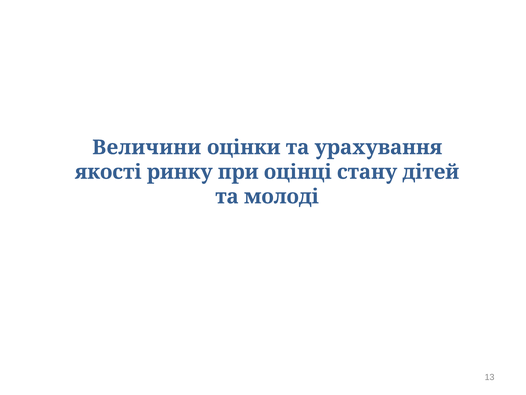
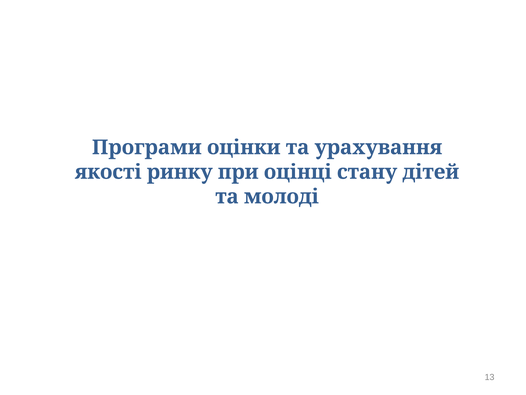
Величини: Величини -> Програми (147, 147)
